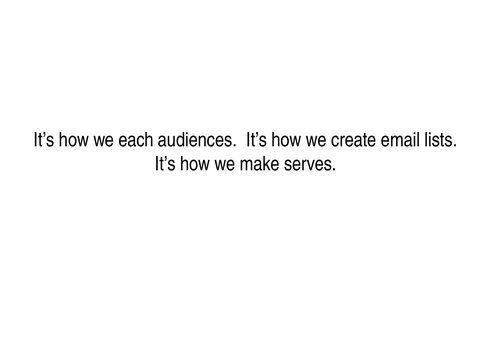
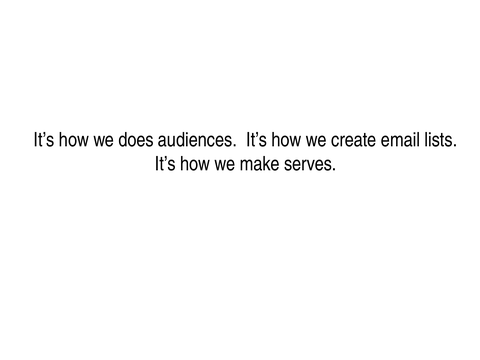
each: each -> does (136, 140)
